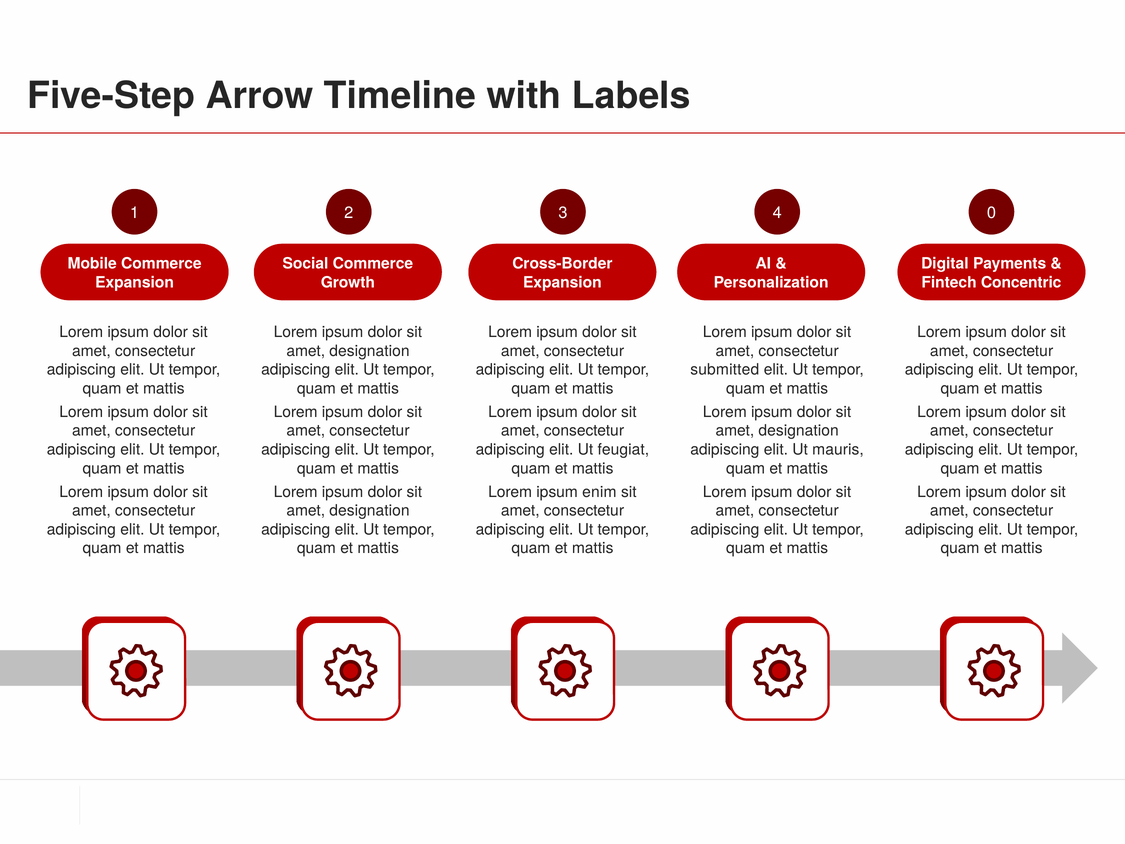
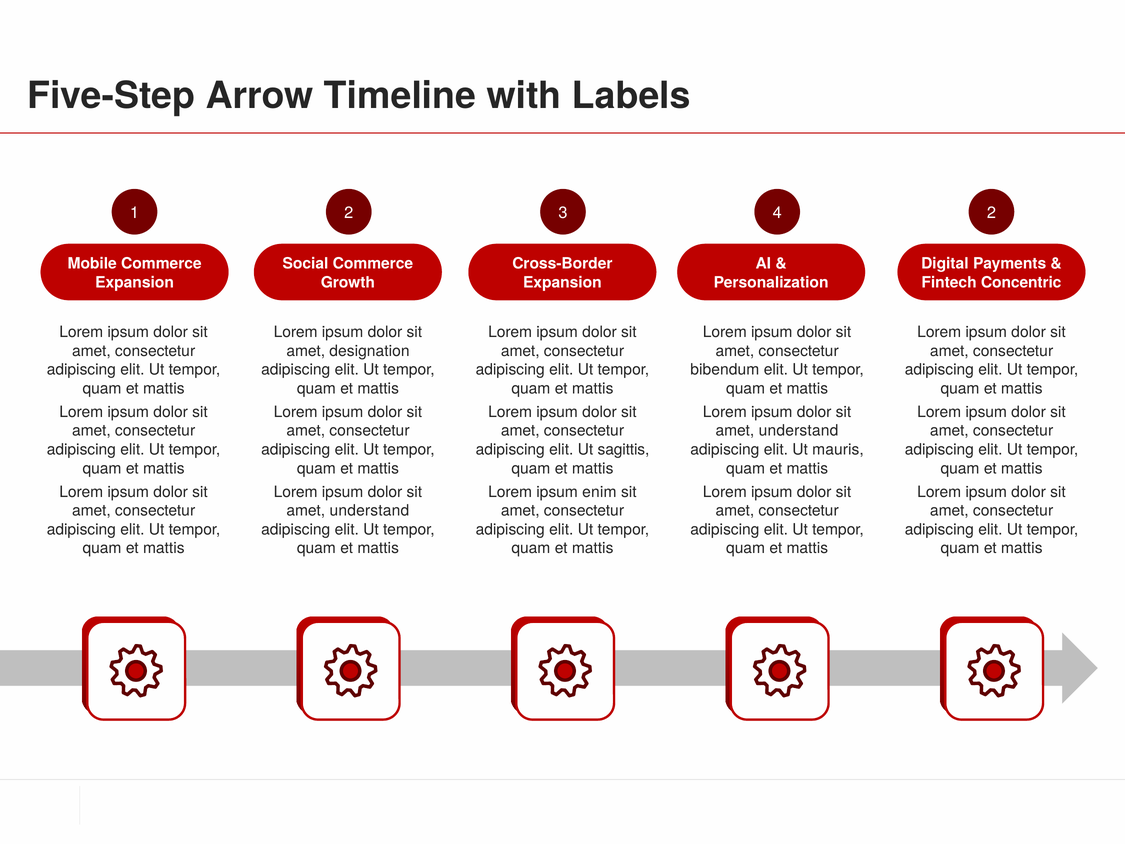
4 0: 0 -> 2 (991, 213)
submitted: submitted -> bibendum (725, 370)
designation: designation -> understand (799, 431)
feugiat: feugiat -> sagittis (623, 449)
designation: designation -> understand (369, 510)
